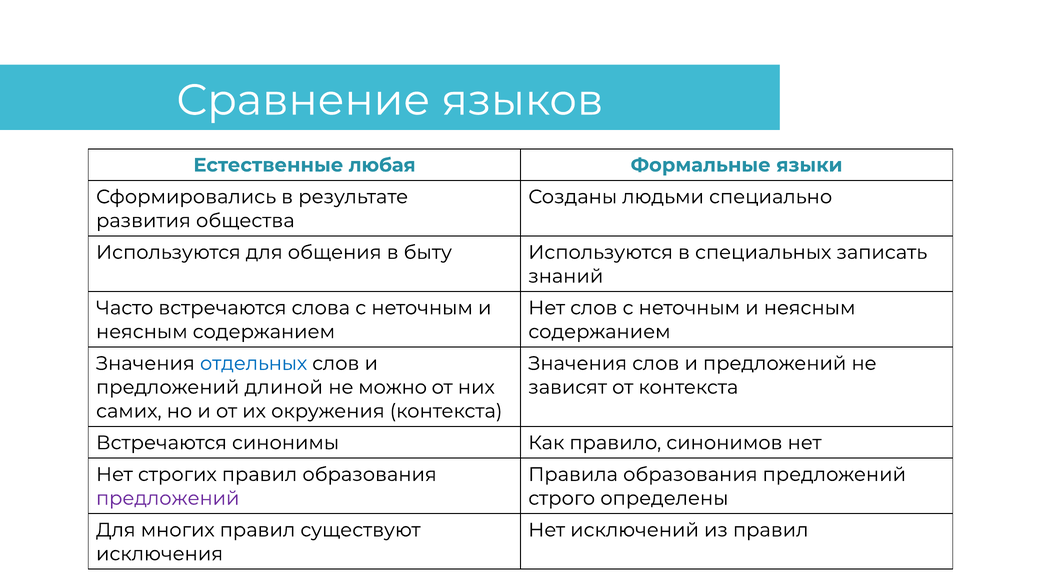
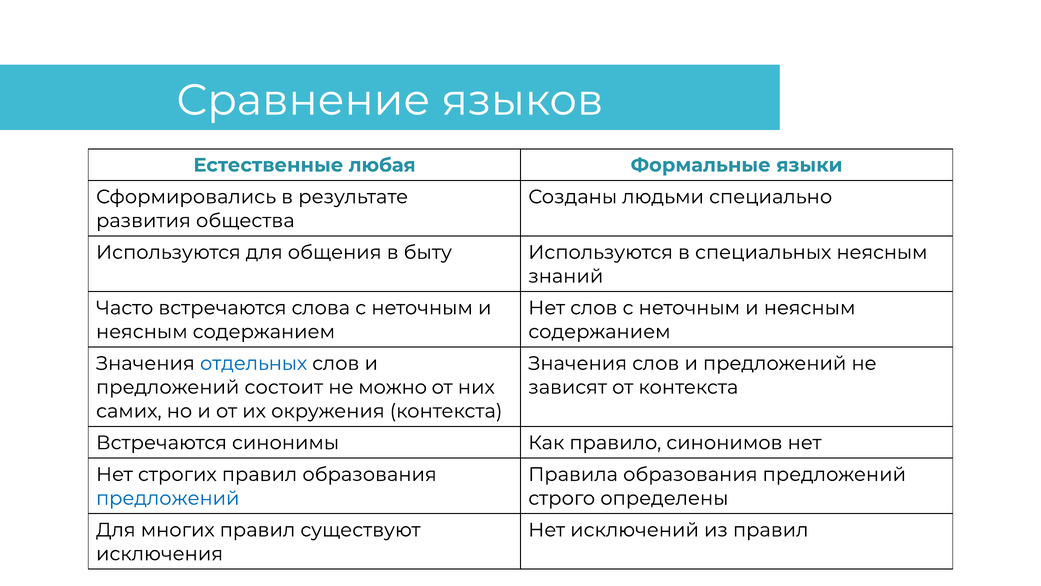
специальных записать: записать -> неясным (882, 252)
длиной: длиной -> состоит (284, 387)
предложений colour: purple -> blue (168, 498)
